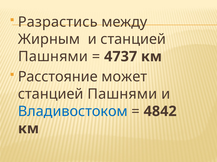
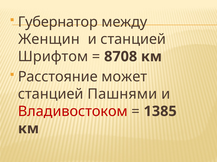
Разрастись: Разрастись -> Губернатор (58, 22)
Жирным: Жирным -> Женщин (49, 39)
Пашнями: Пашнями -> Шрифтом (53, 57)
4737: 4737 -> 8708 (121, 57)
Владивостоком colour: blue -> red (73, 112)
4842: 4842 -> 1385 (160, 112)
